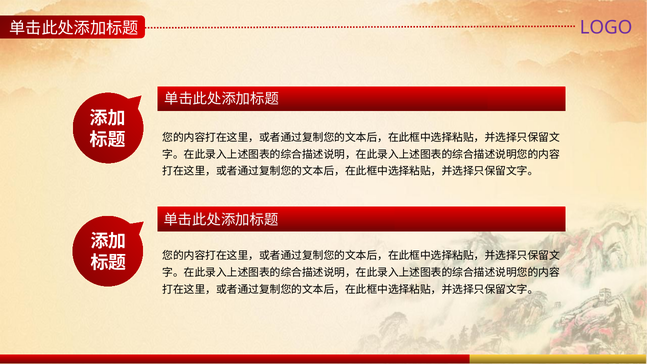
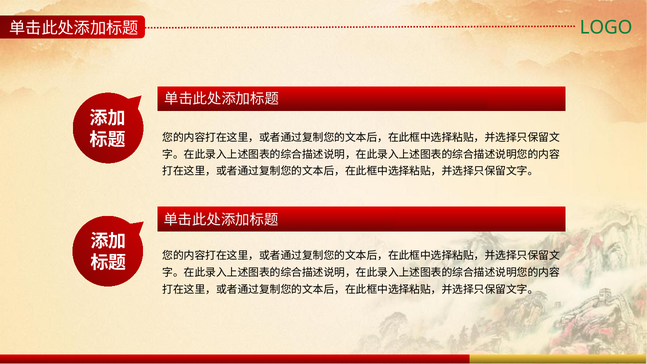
LOGO colour: purple -> green (606, 28)
